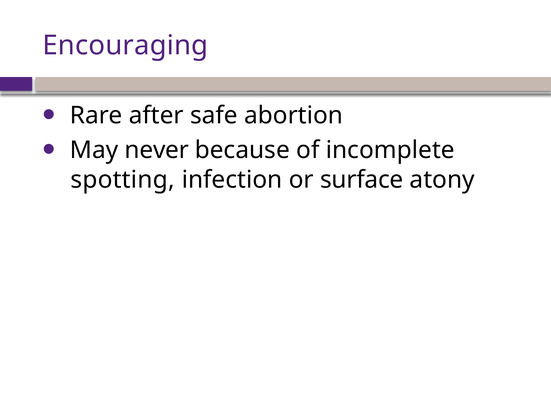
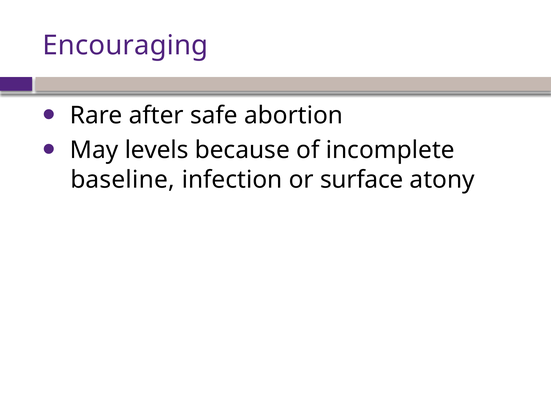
never: never -> levels (157, 150)
spotting: spotting -> baseline (123, 180)
